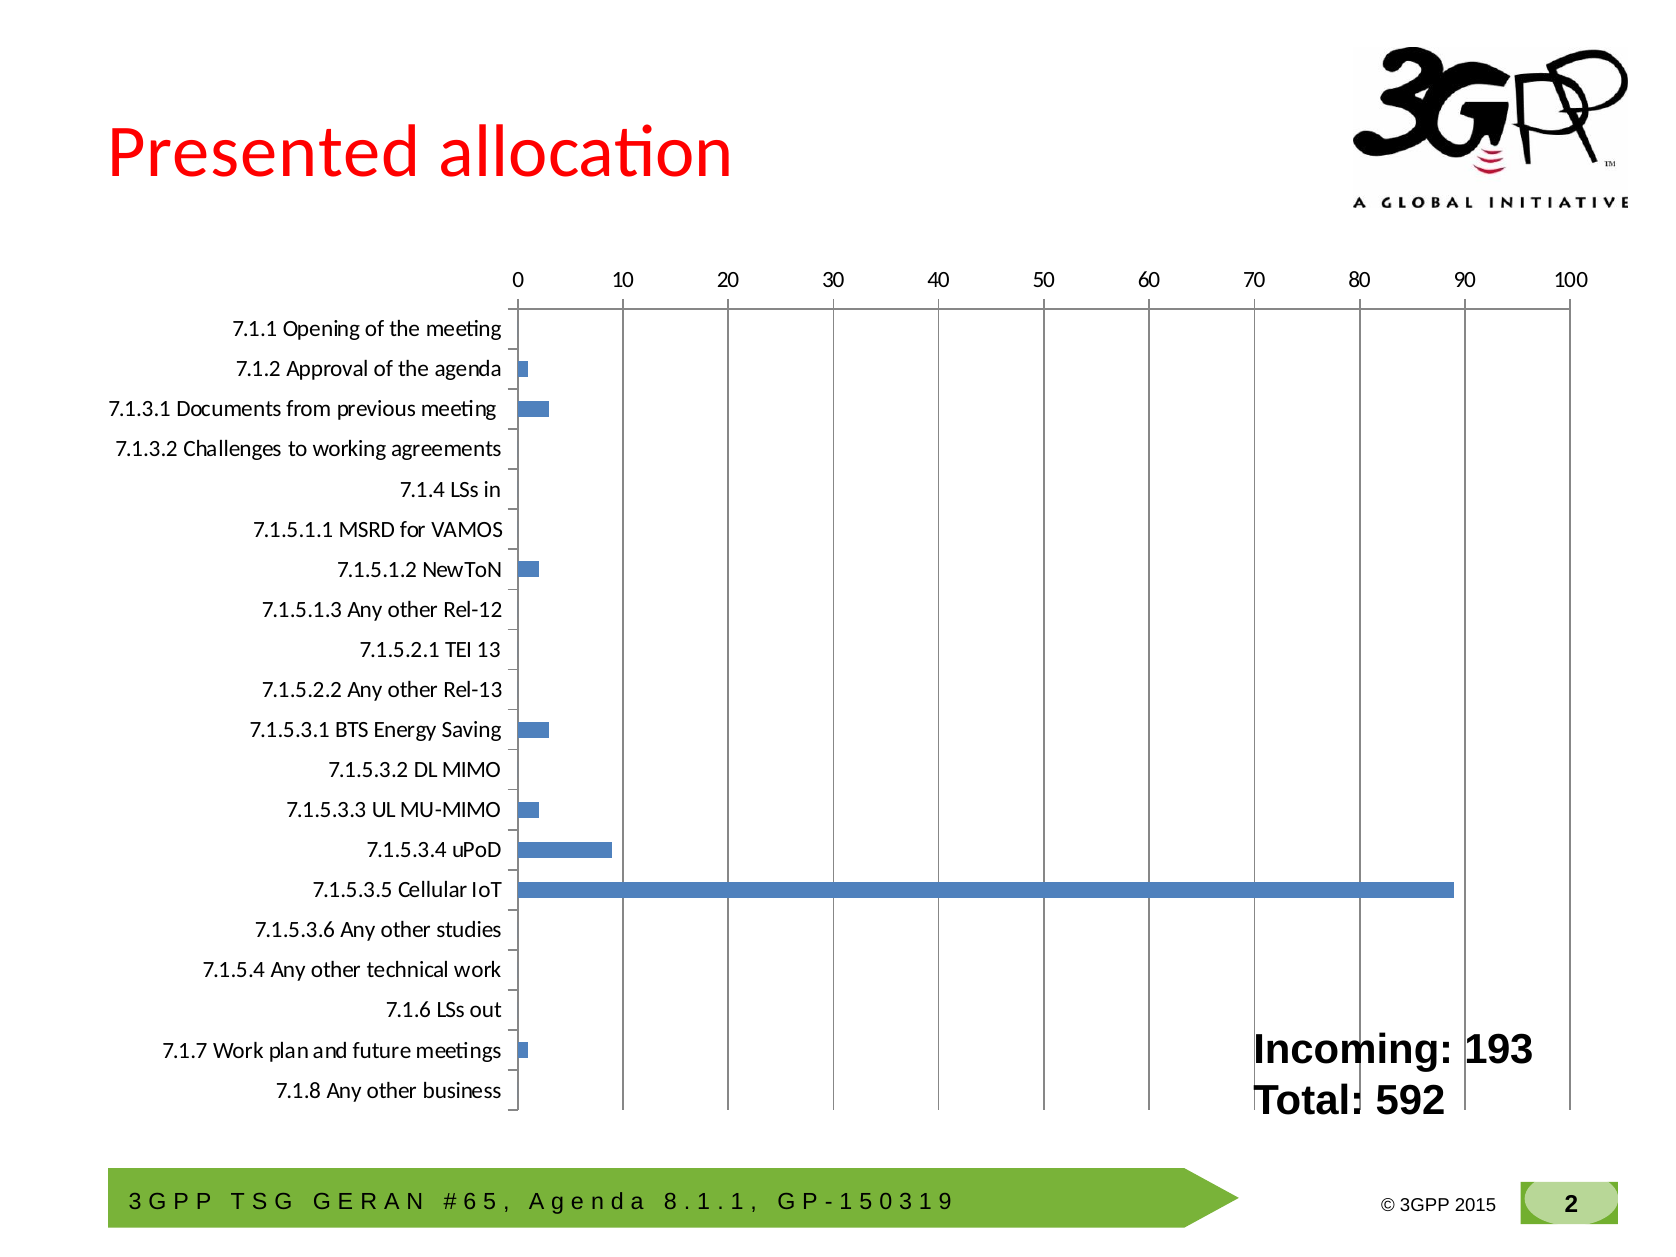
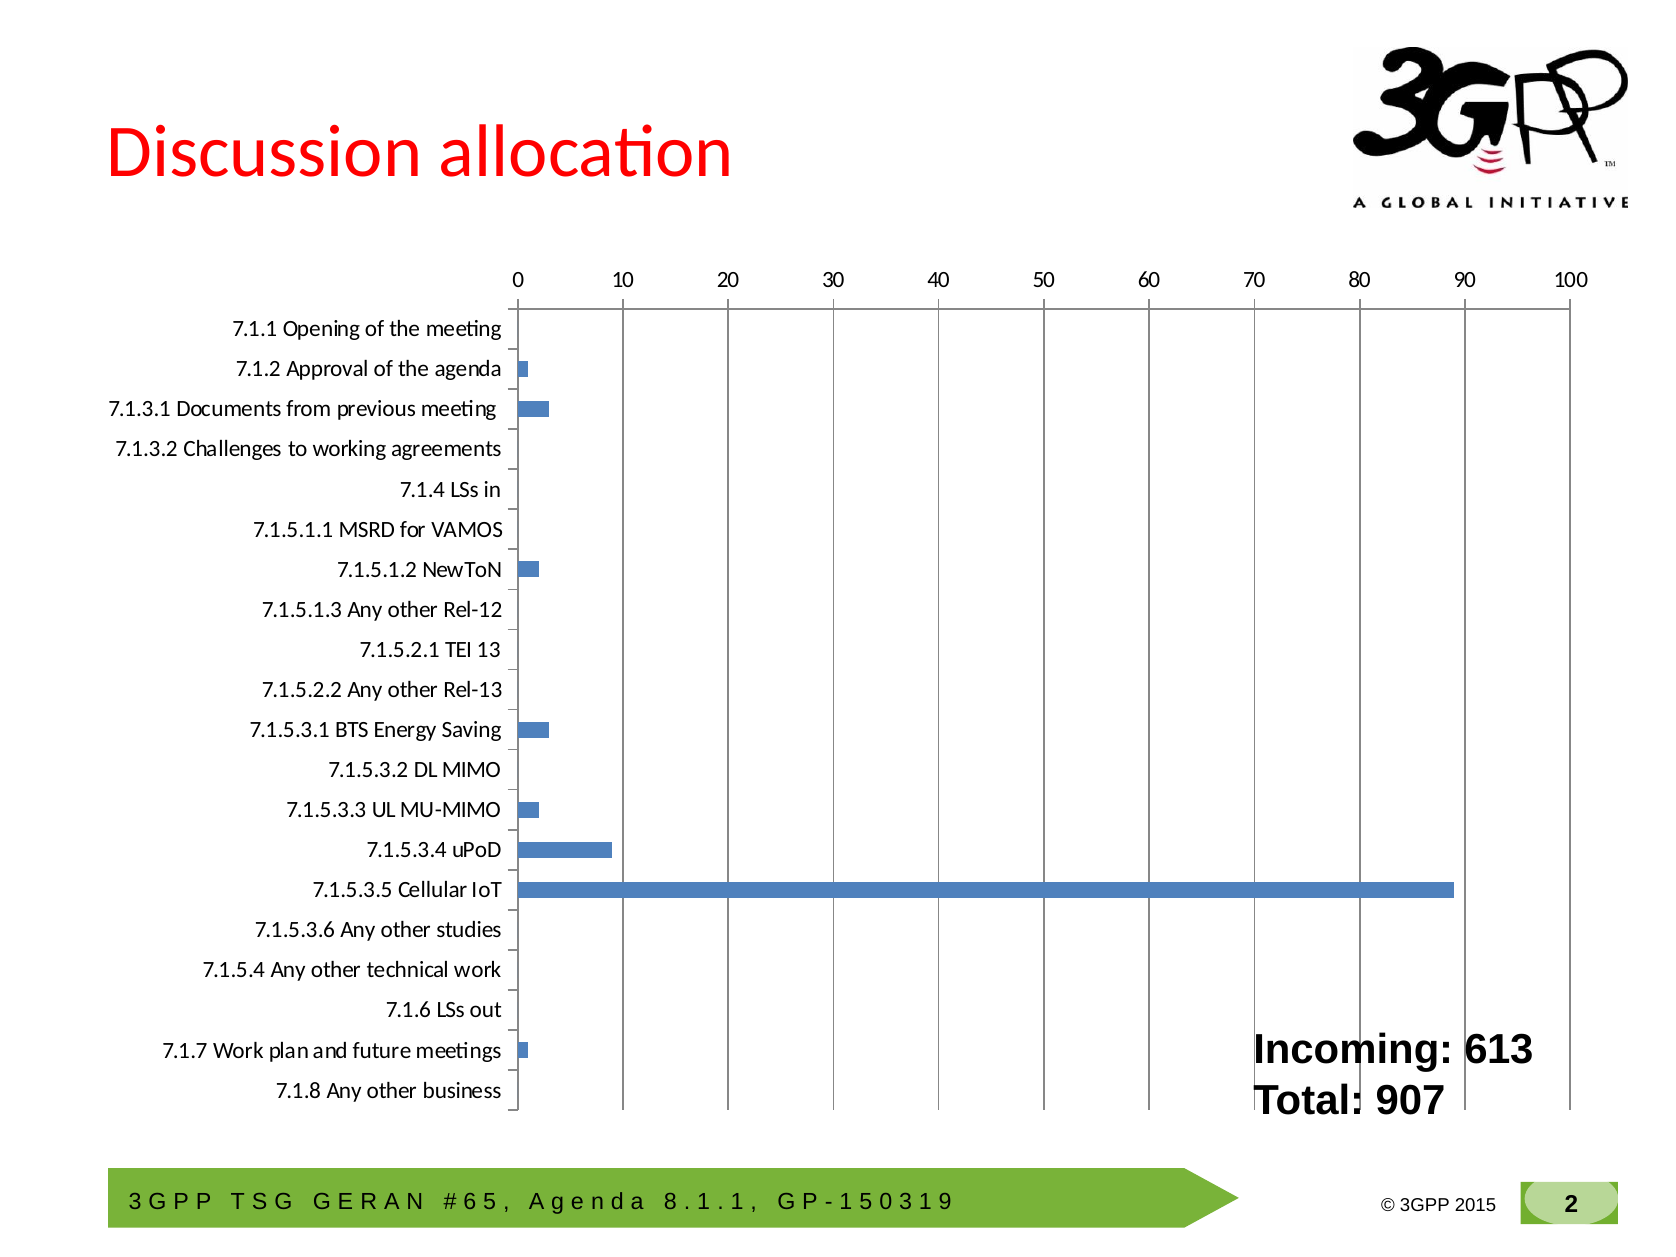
Presented: Presented -> Discussion (264, 152)
193: 193 -> 613 (1499, 1050)
592: 592 -> 907 (1411, 1100)
